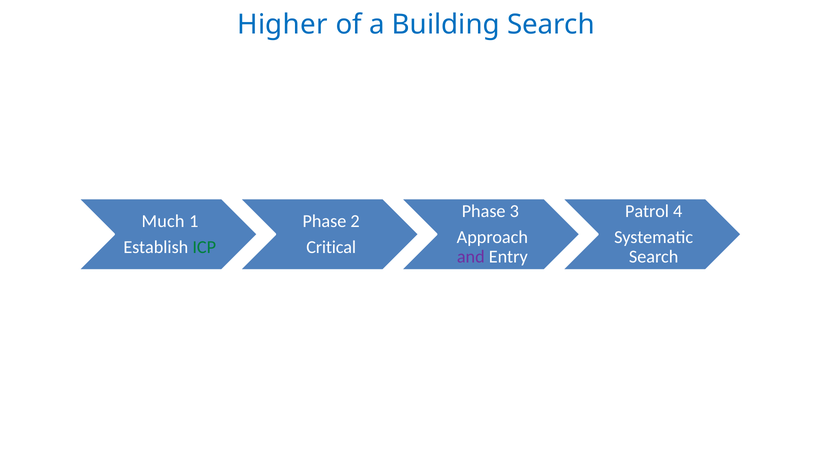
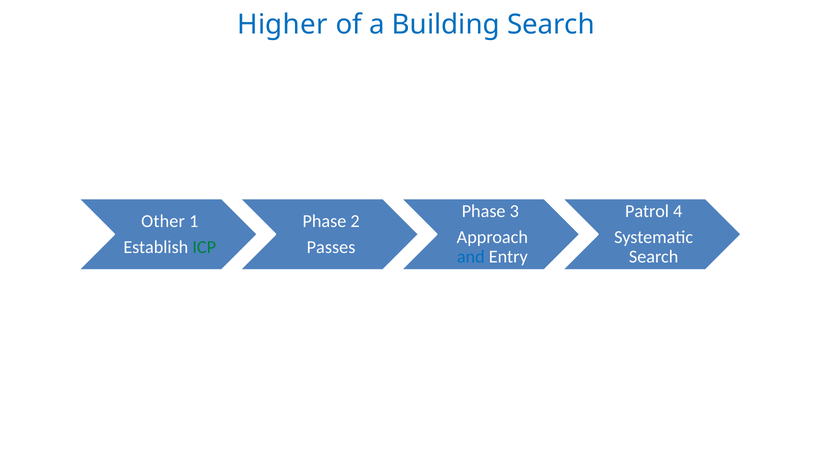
Much: Much -> Other (163, 221)
Critical: Critical -> Passes (331, 247)
and colour: purple -> blue (471, 257)
